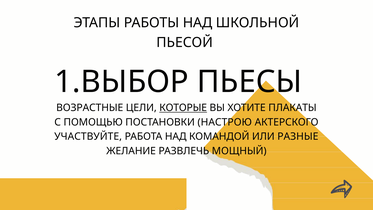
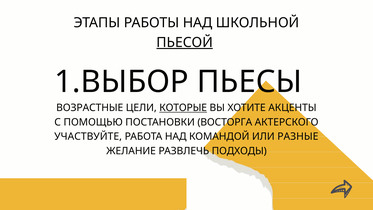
ПЬЕСОЙ underline: none -> present (185, 42)
ПЛАКАТЫ: ПЛАКАТЫ -> АКЦЕНТЫ (292, 108)
НАСТРОЮ: НАСТРОЮ -> ВОСТОРГА (225, 122)
МОЩНЫЙ: МОЩНЫЙ -> ПОДХОДЫ (239, 151)
